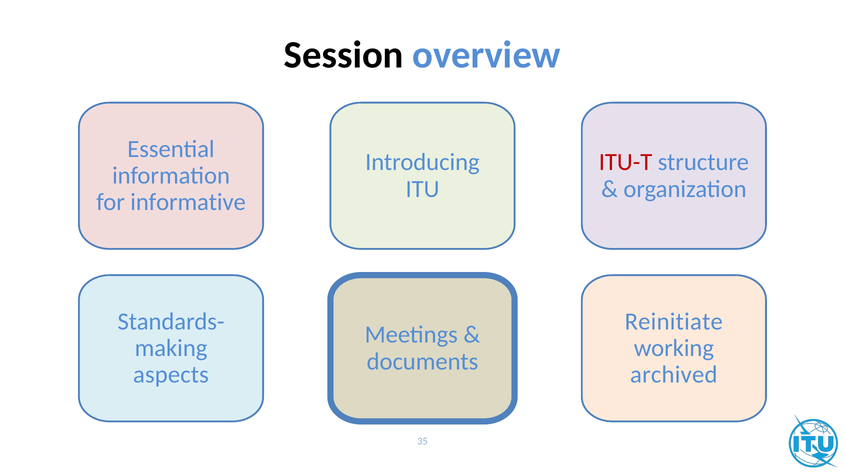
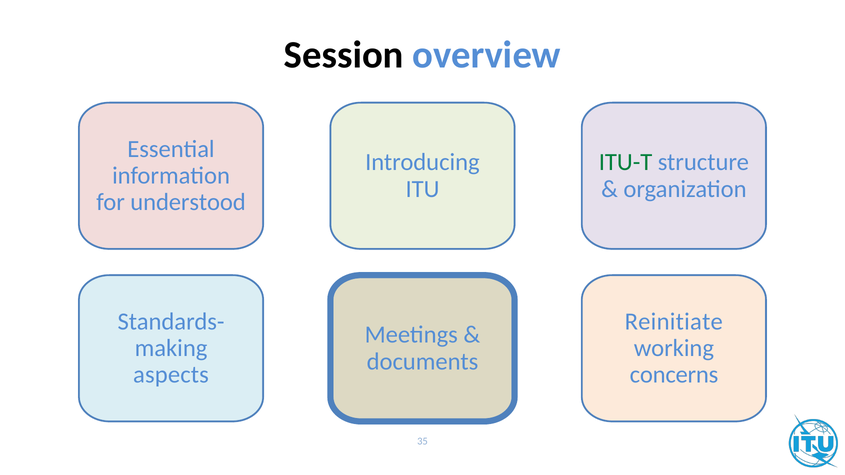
ITU-T colour: red -> green (626, 162)
informative: informative -> understood (188, 202)
archived: archived -> concerns (674, 375)
